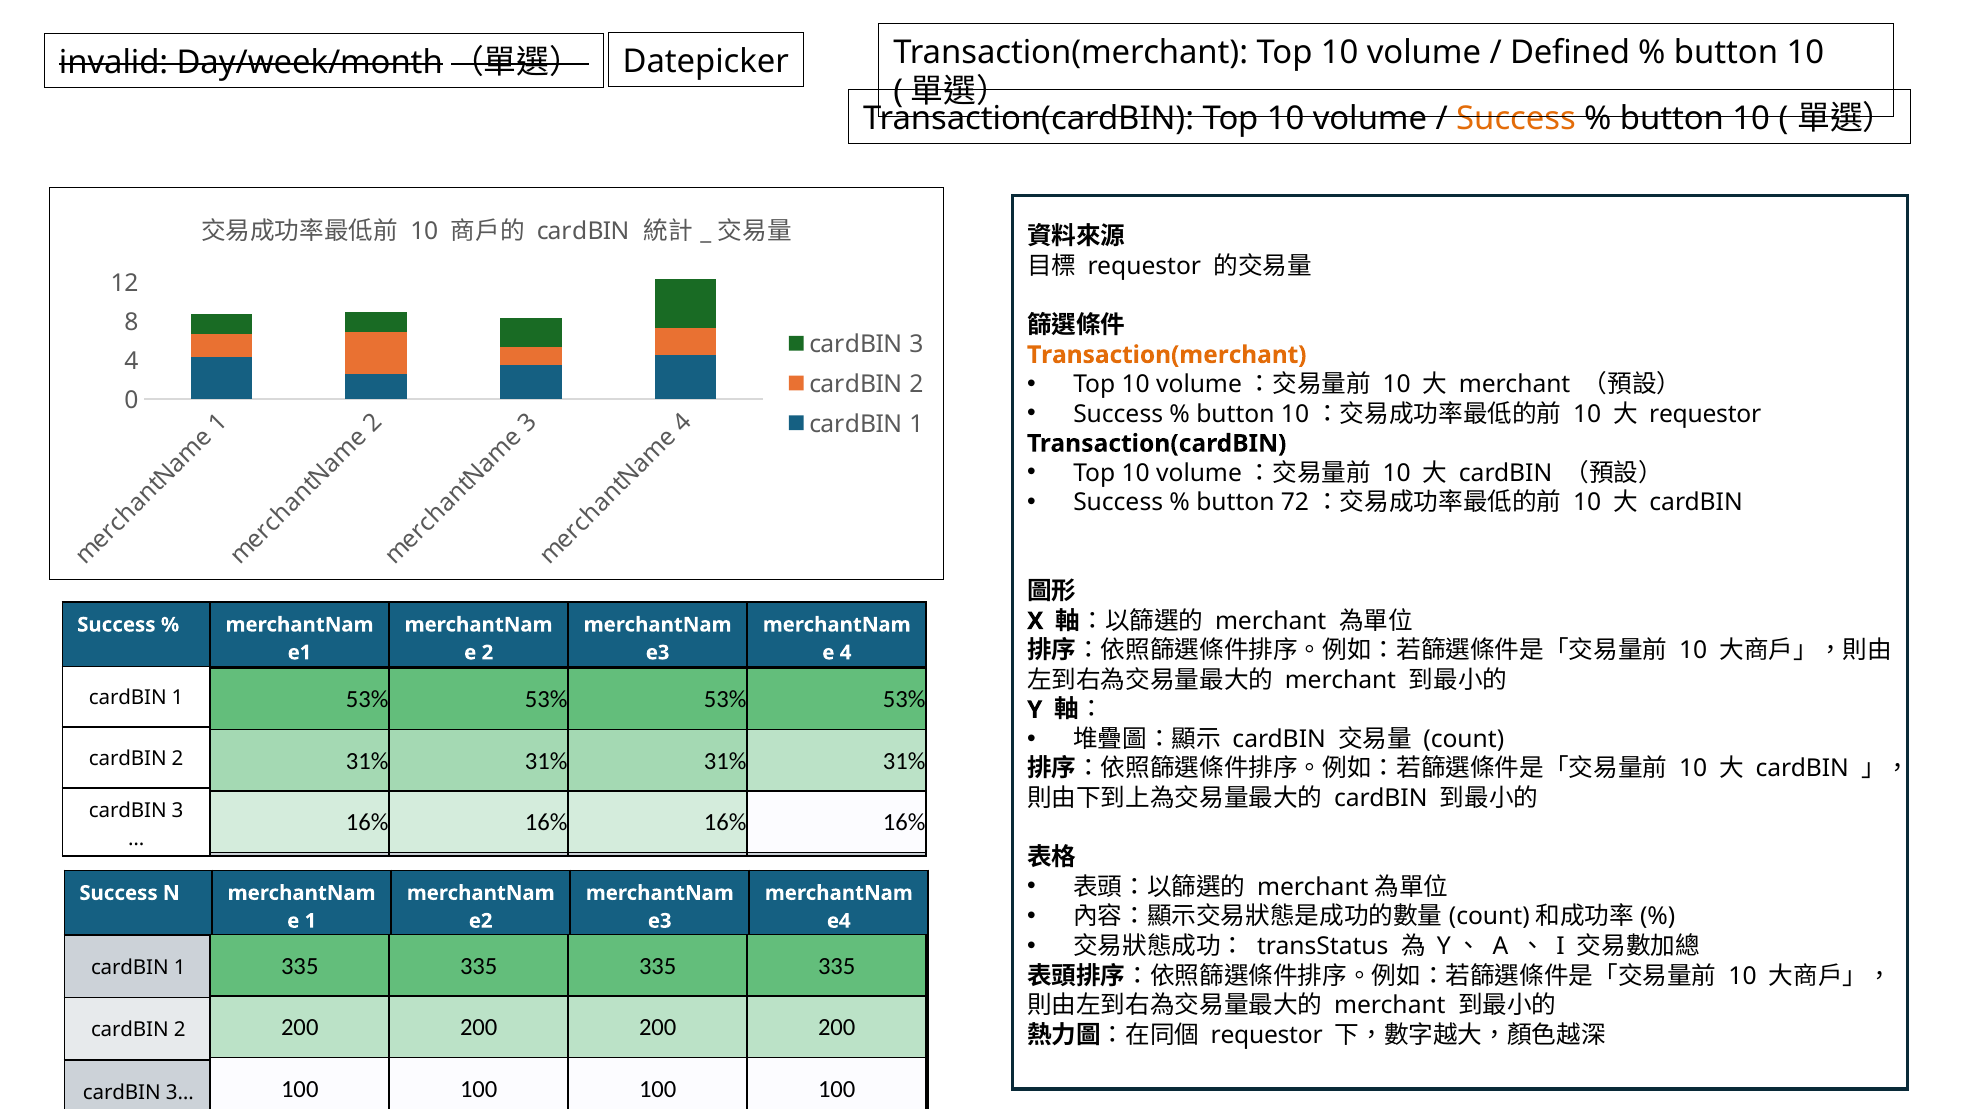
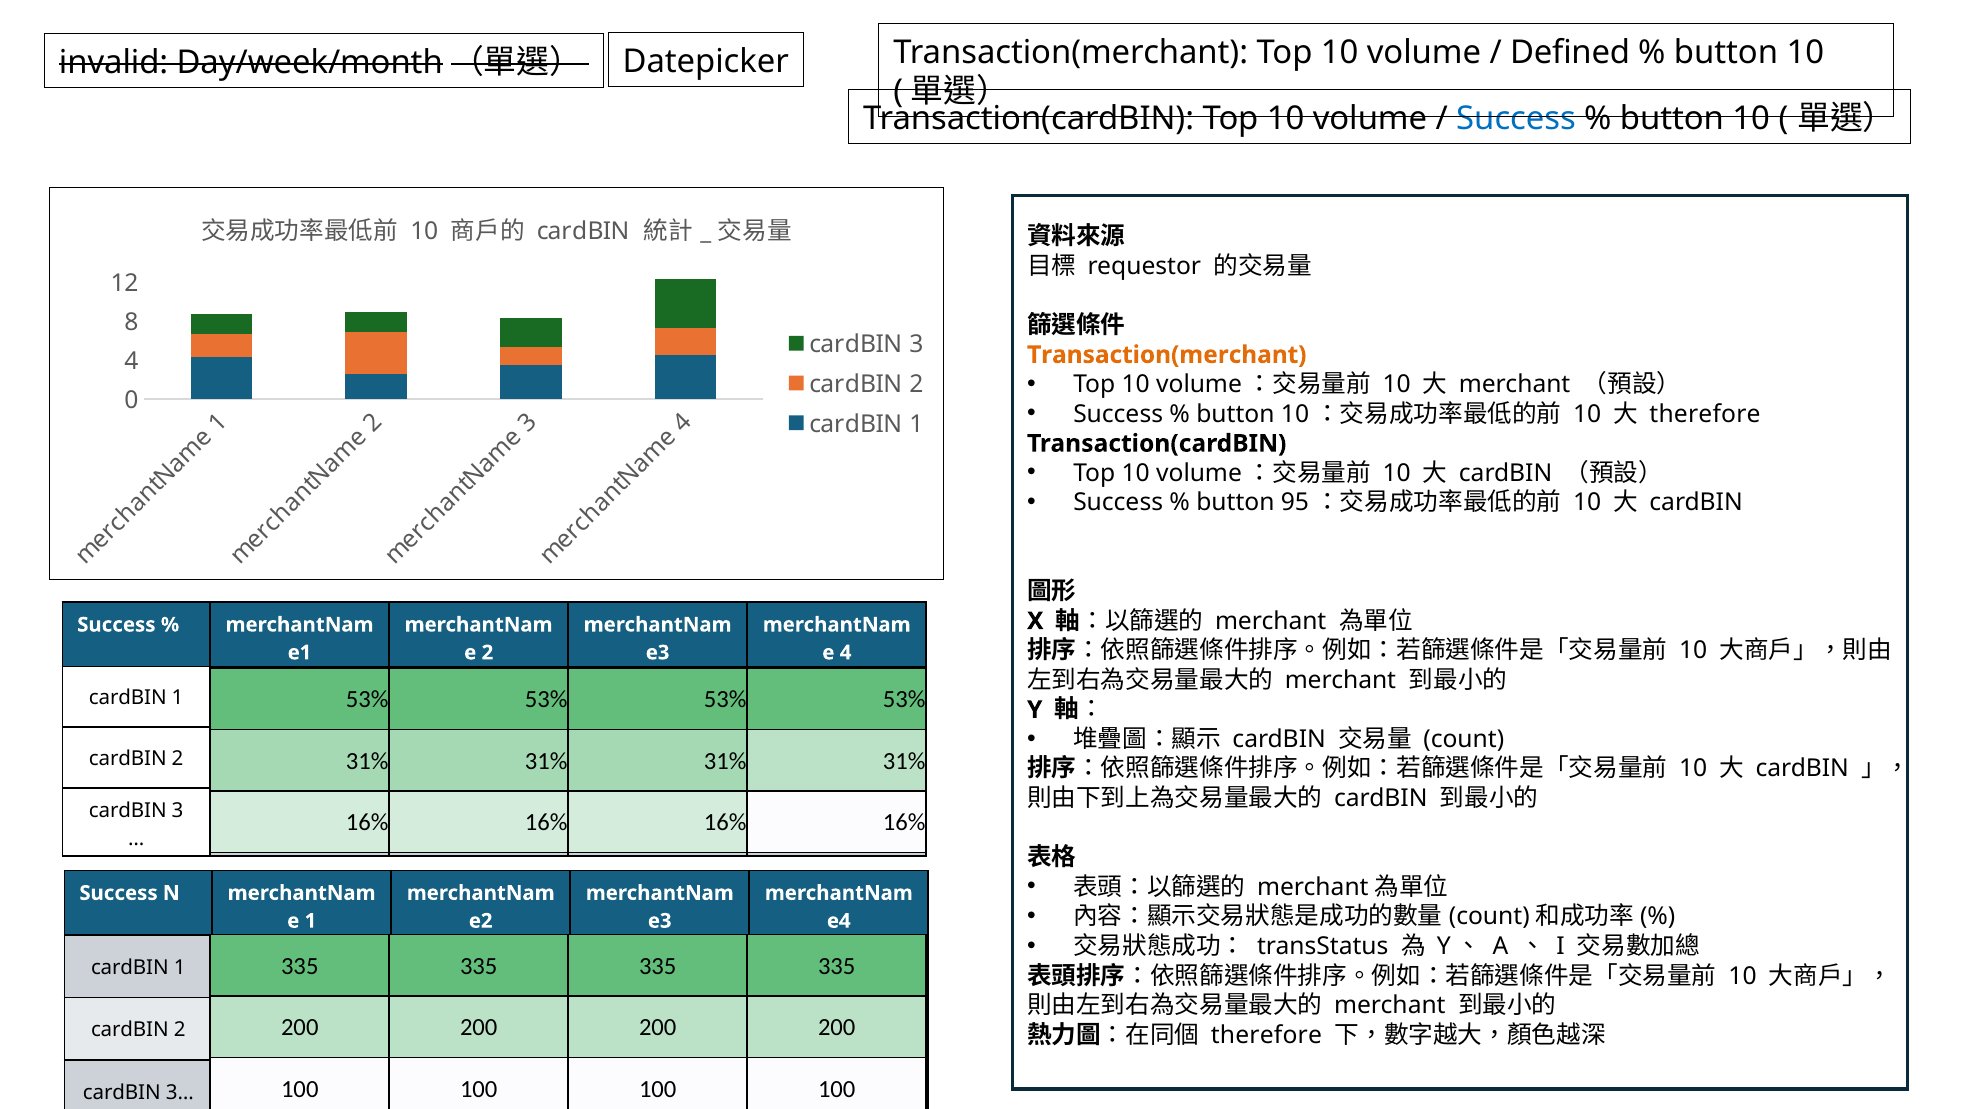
Success colour: orange -> blue (1516, 119)
requestor: requestor -> therefore (1705, 414)
72: 72 -> 95 (1295, 503)
requestor: requestor -> therefore (1266, 1035)
